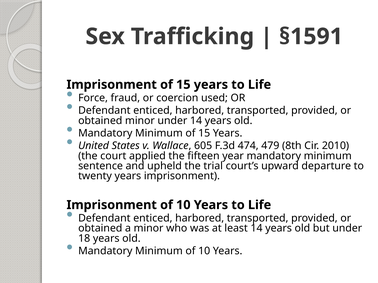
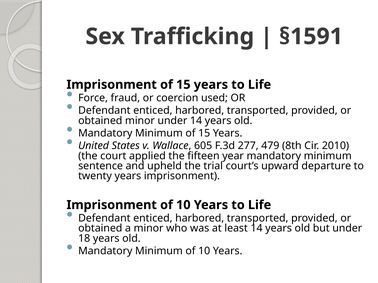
474: 474 -> 277 (248, 146)
